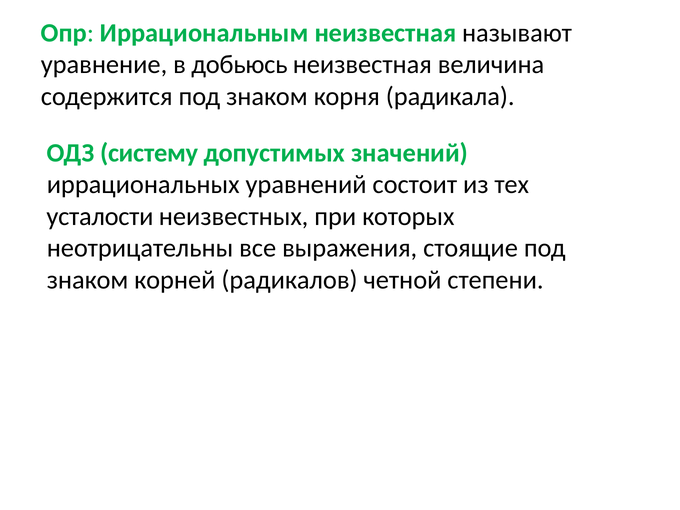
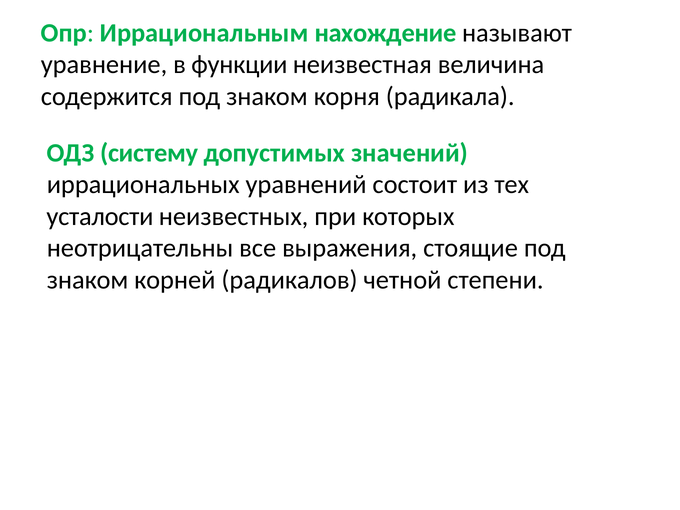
Иррациональным неизвестная: неизвестная -> нахождение (386, 33)
добьюсь: добьюсь -> функции (239, 65)
